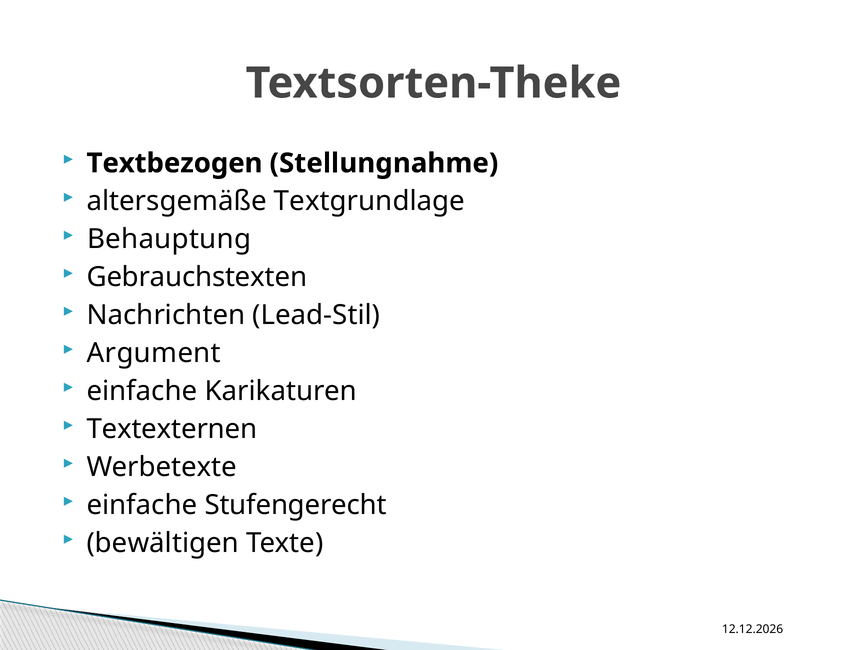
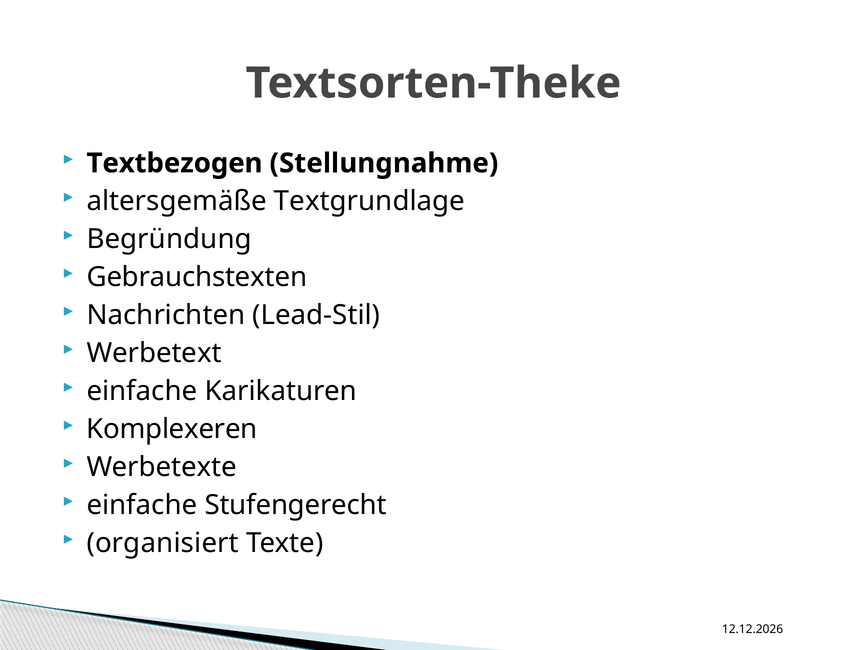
Behauptung: Behauptung -> Begründung (169, 239)
Argument: Argument -> Werbetext (154, 353)
Textexternen: Textexternen -> Komplexeren (172, 429)
bewältigen: bewältigen -> organisiert (163, 544)
